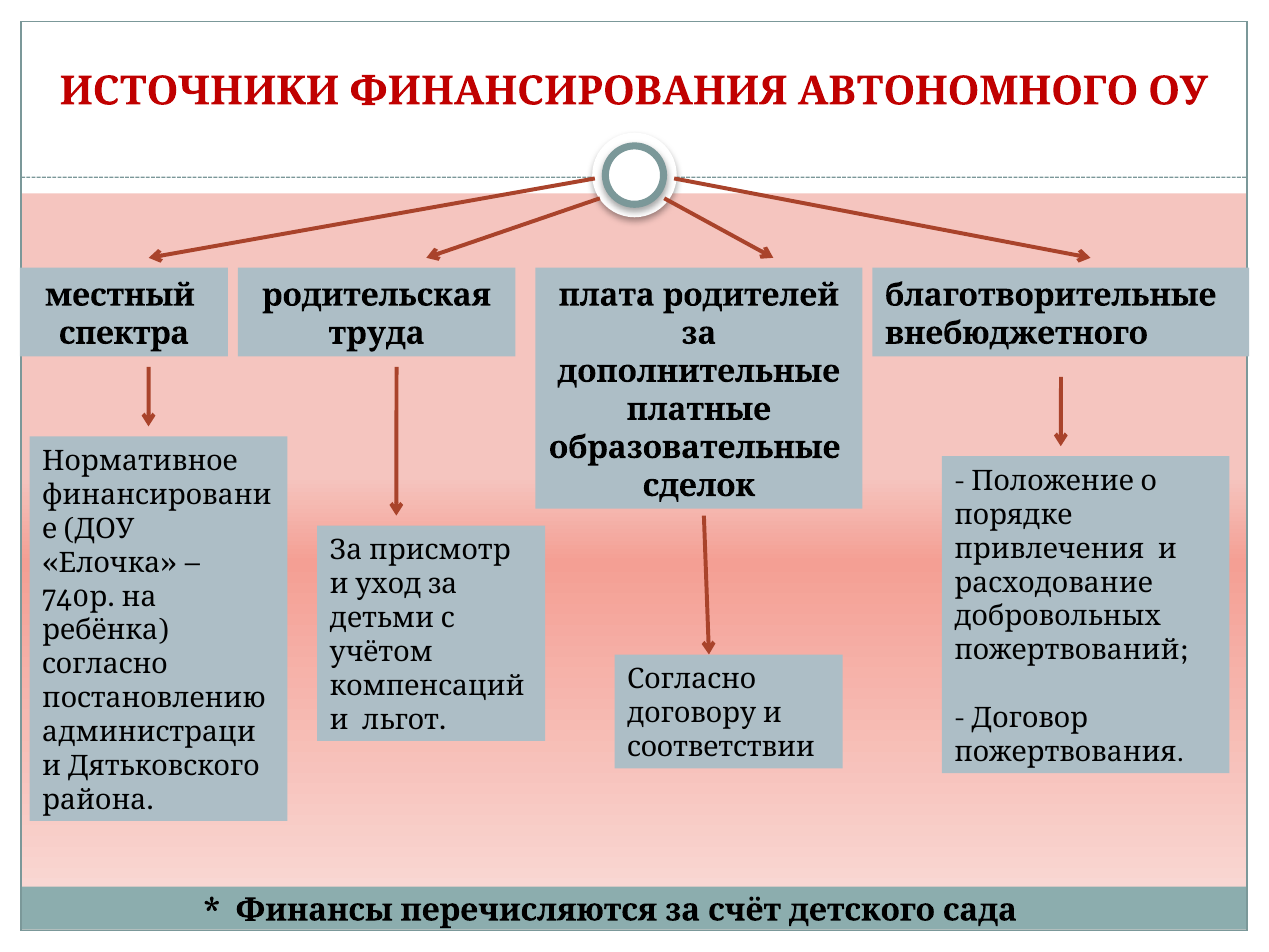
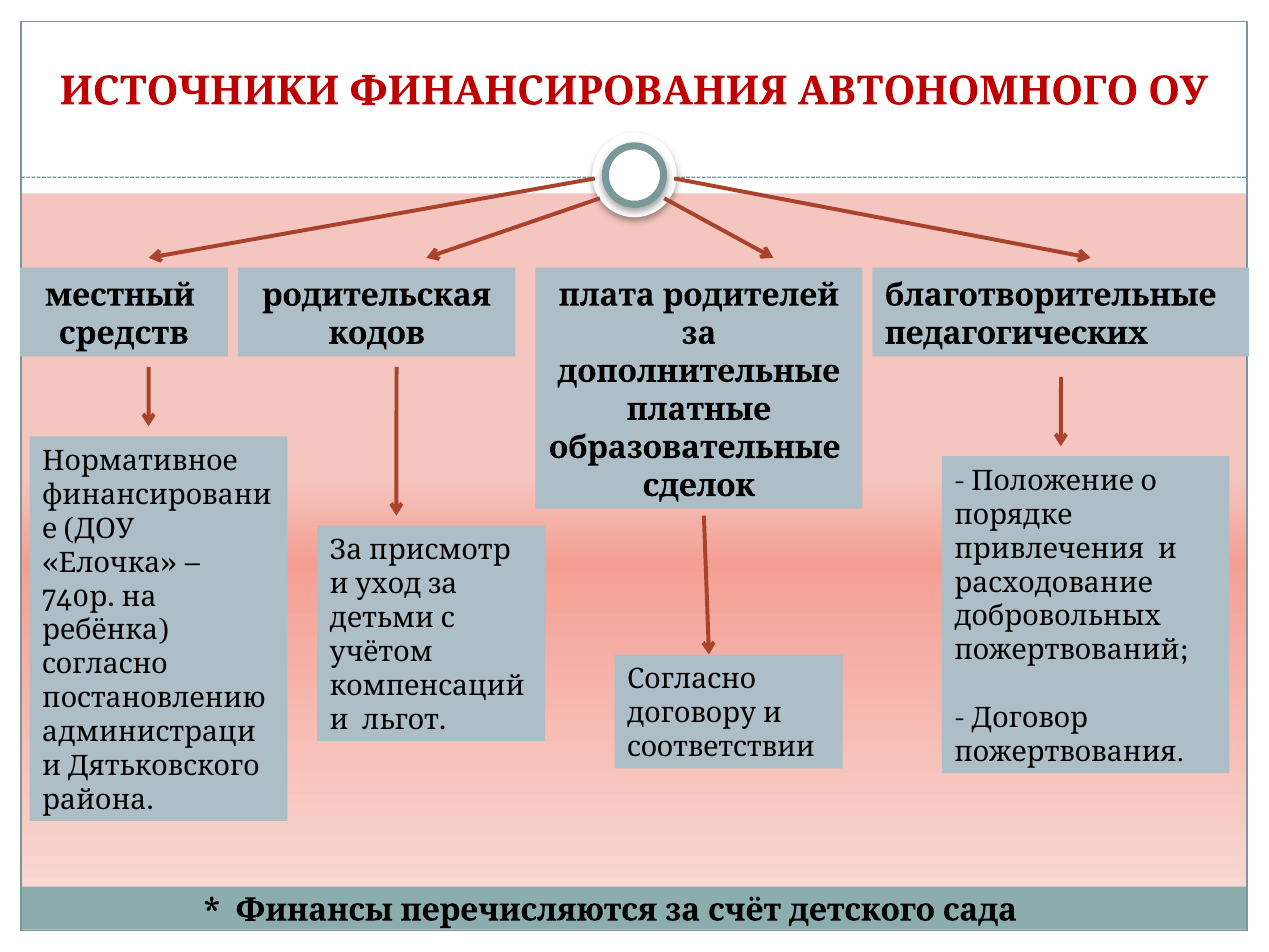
спектра: спектра -> средств (124, 333)
труда: труда -> кодов (377, 333)
внебюджетного: внебюджетного -> педагогических (1017, 333)
